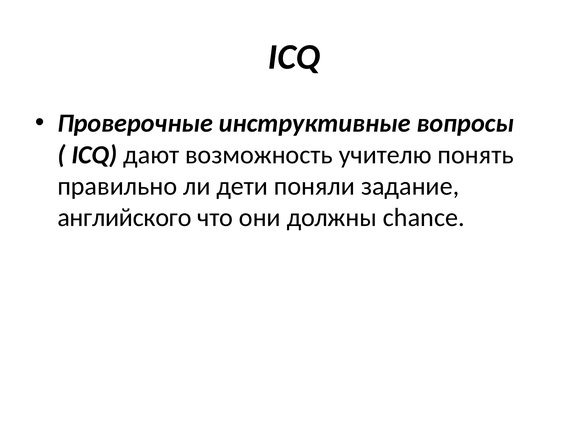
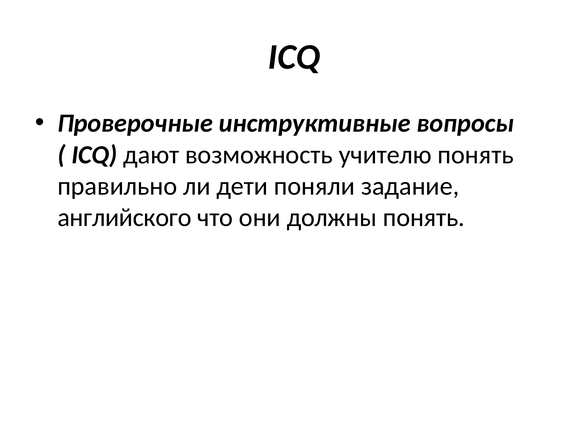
должны chance: chance -> понять (424, 217)
